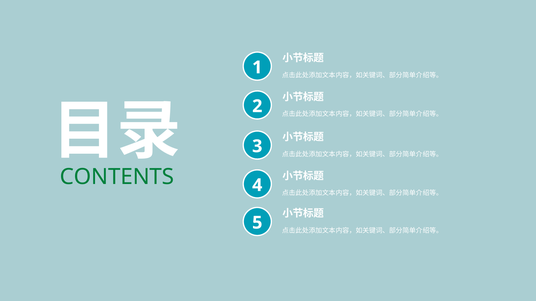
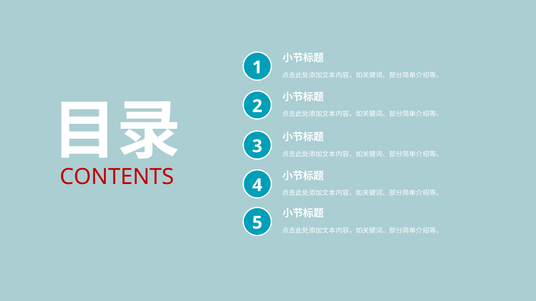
CONTENTS colour: green -> red (117, 177)
